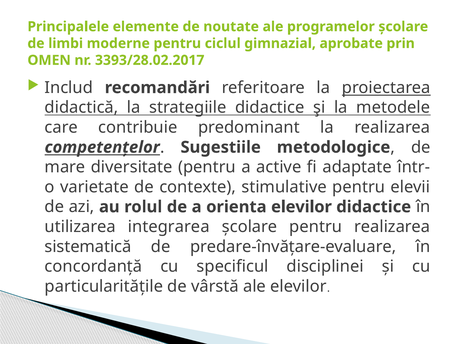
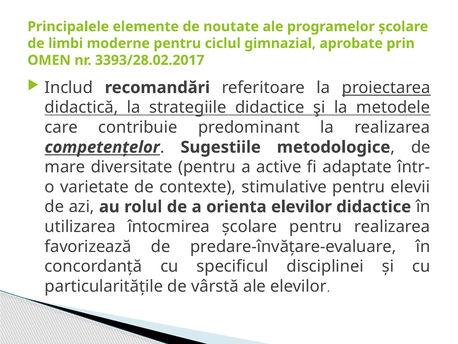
integrarea: integrarea -> întocmirea (169, 226)
sistematică: sistematică -> favorizează (88, 246)
